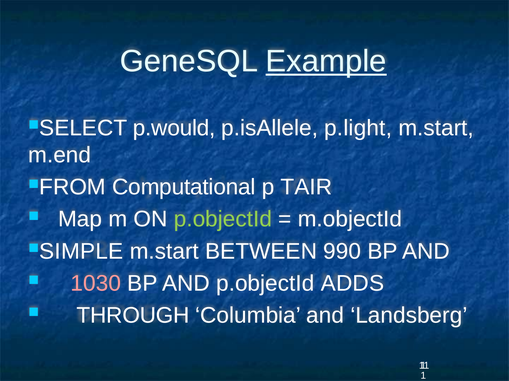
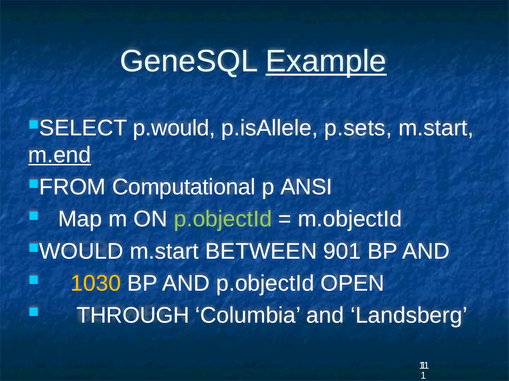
p.light: p.light -> p.sets (358, 128)
m.end underline: none -> present (60, 155)
TAIR: TAIR -> ANSI (306, 188)
SIMPLE: SIMPLE -> WOULD (81, 252)
990: 990 -> 901 (342, 252)
1030 colour: pink -> yellow (96, 284)
ADDS: ADDS -> OPEN (353, 284)
